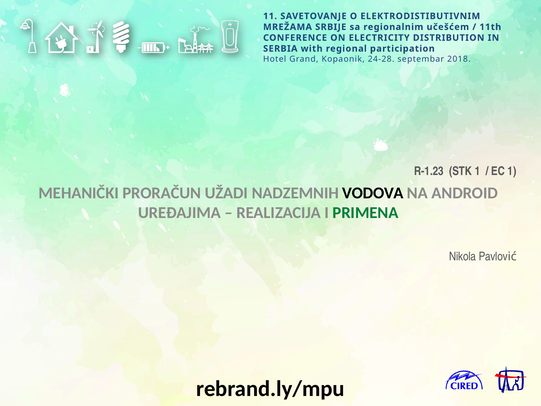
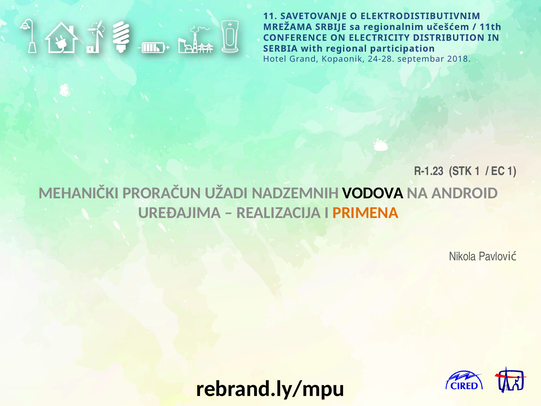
PRIMENA colour: green -> orange (365, 213)
